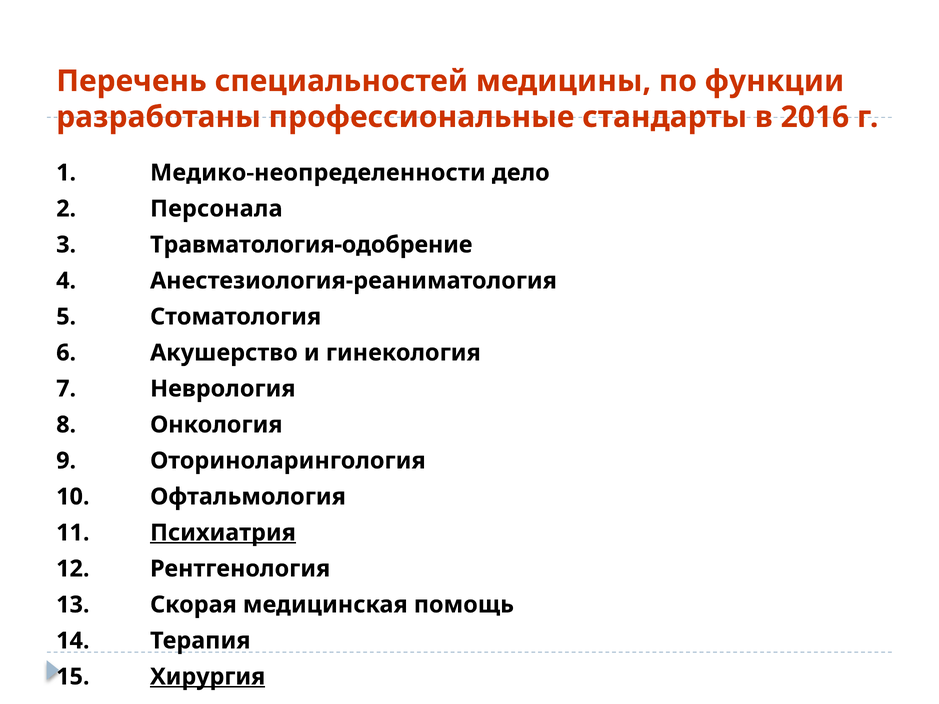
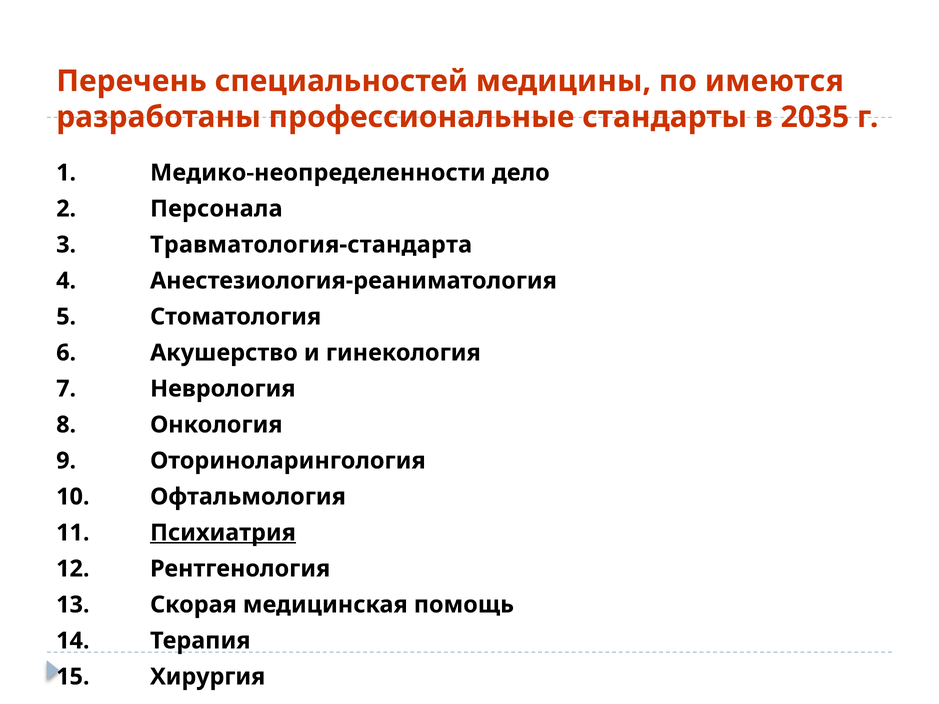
функции: функции -> имеются (774, 81)
2016: 2016 -> 2035 (815, 117)
Травматология-одобрение: Травматология-одобрение -> Травматология-стандарта (311, 245)
Хирургия underline: present -> none (208, 677)
